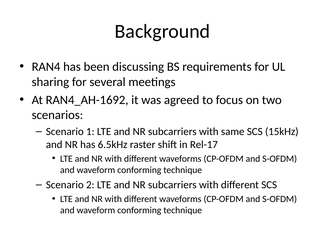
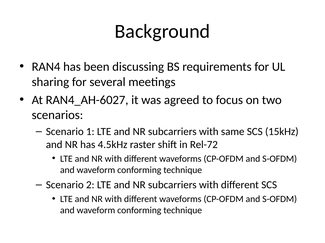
RAN4_AH-1692: RAN4_AH-1692 -> RAN4_AH-6027 (87, 100)
6.5kHz: 6.5kHz -> 4.5kHz (113, 145)
Rel-17: Rel-17 -> Rel-72 (204, 145)
